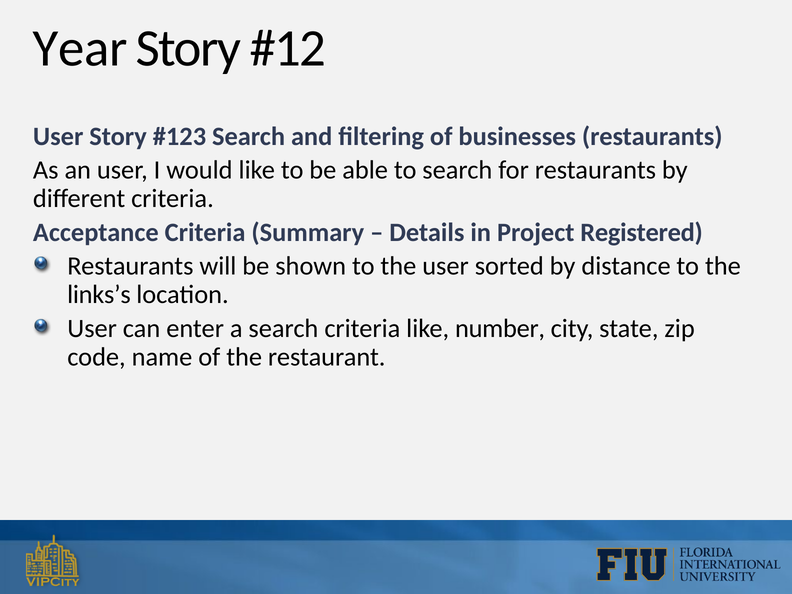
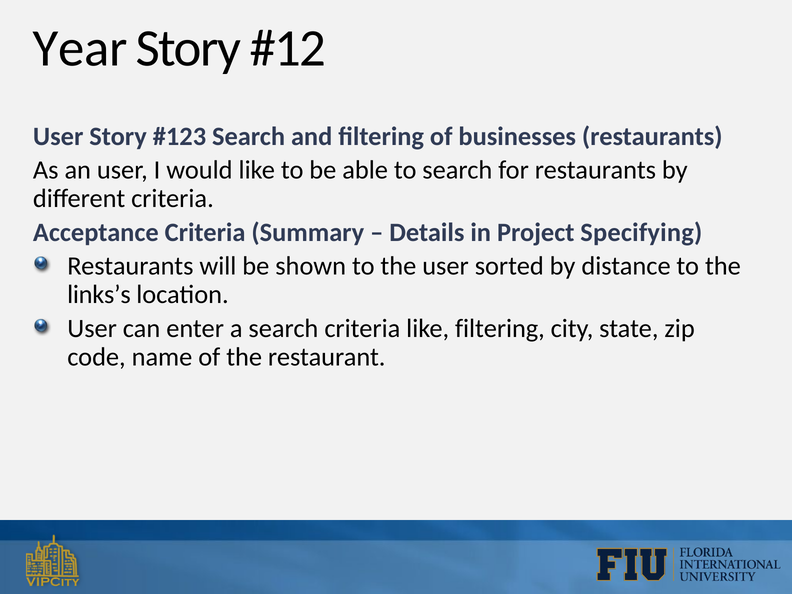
Registered: Registered -> Specifying (641, 232)
like number: number -> filtering (500, 328)
